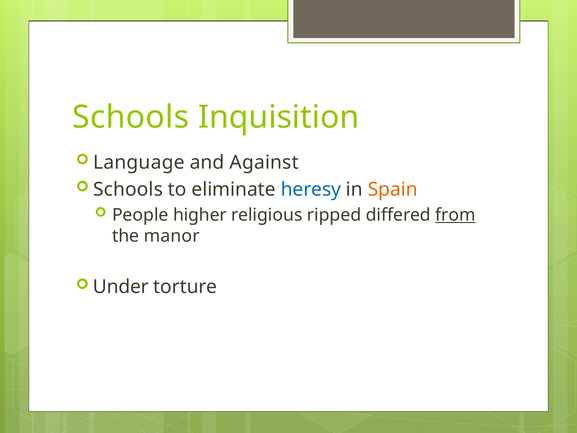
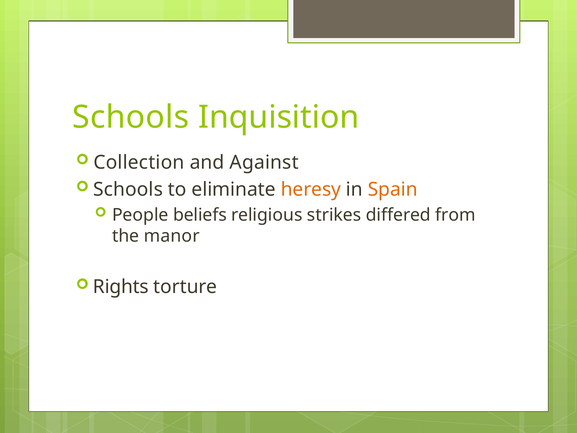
Language: Language -> Collection (139, 162)
heresy colour: blue -> orange (311, 189)
higher: higher -> beliefs (200, 215)
ripped: ripped -> strikes (334, 215)
from underline: present -> none (455, 215)
Under: Under -> Rights (121, 287)
